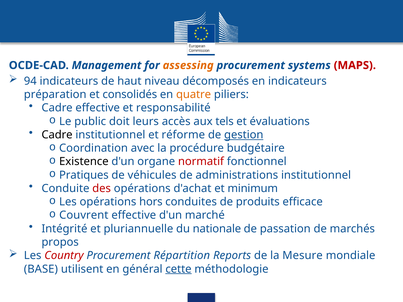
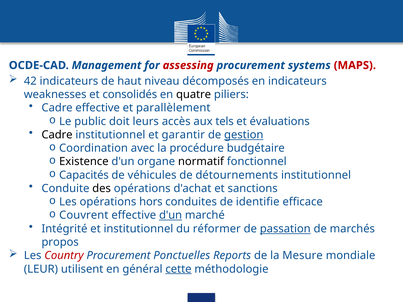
assessing colour: orange -> red (188, 65)
94: 94 -> 42 (30, 81)
préparation: préparation -> weaknesses (55, 95)
quatre colour: orange -> black (194, 95)
responsabilité: responsabilité -> parallèlement (173, 108)
réforme: réforme -> garantir (183, 135)
normatif colour: red -> black (201, 162)
Pratiques: Pratiques -> Capacités (84, 175)
administrations: administrations -> détournements (237, 175)
des colour: red -> black (102, 189)
minimum: minimum -> sanctions (253, 189)
produits: produits -> identifie (258, 202)
d'un underline: none -> present (171, 215)
et pluriannuelle: pluriannuelle -> institutionnel (138, 229)
nationale: nationale -> réformer (217, 229)
passation underline: none -> present (285, 229)
Répartition: Répartition -> Ponctuelles (182, 256)
BASE: BASE -> LEUR (41, 269)
